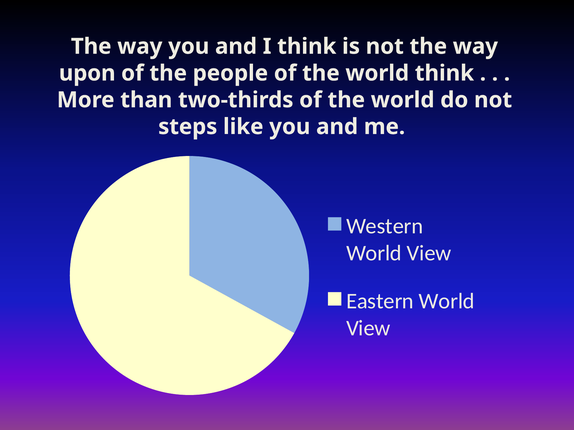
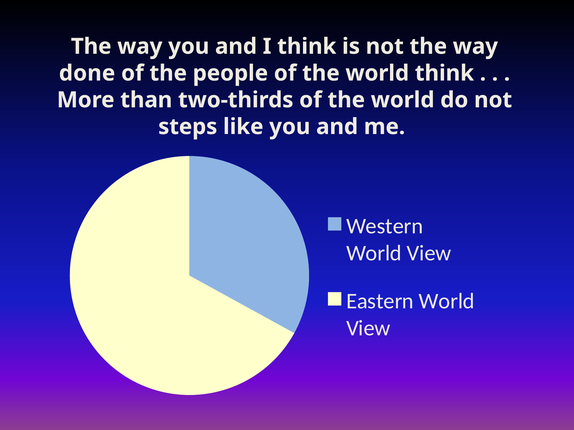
upon: upon -> done (87, 73)
